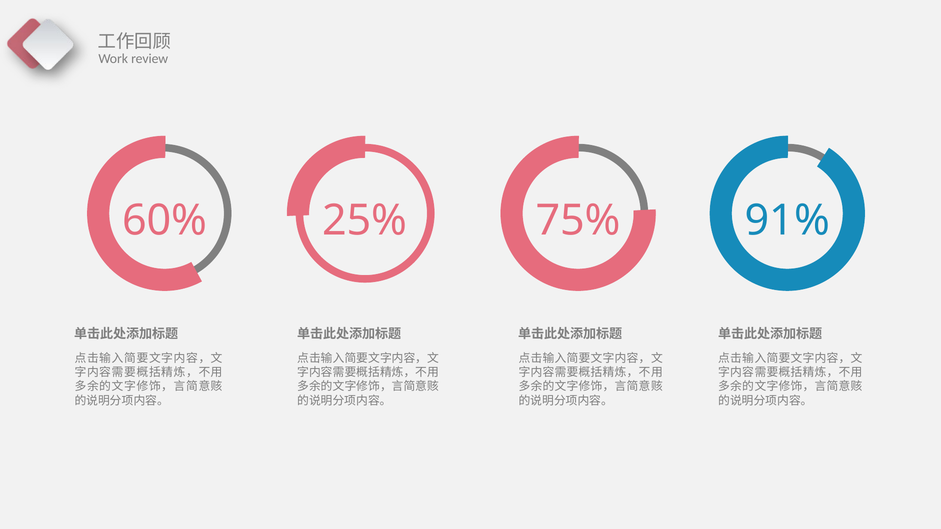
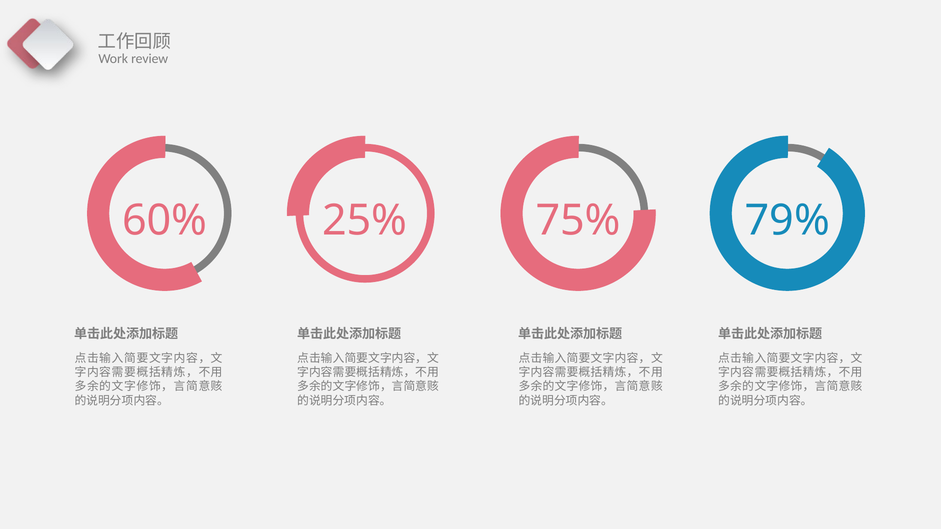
91%: 91% -> 79% (787, 221)
